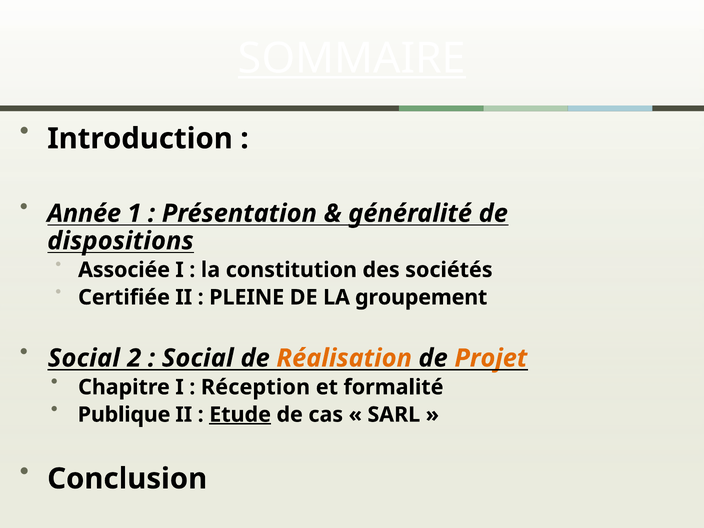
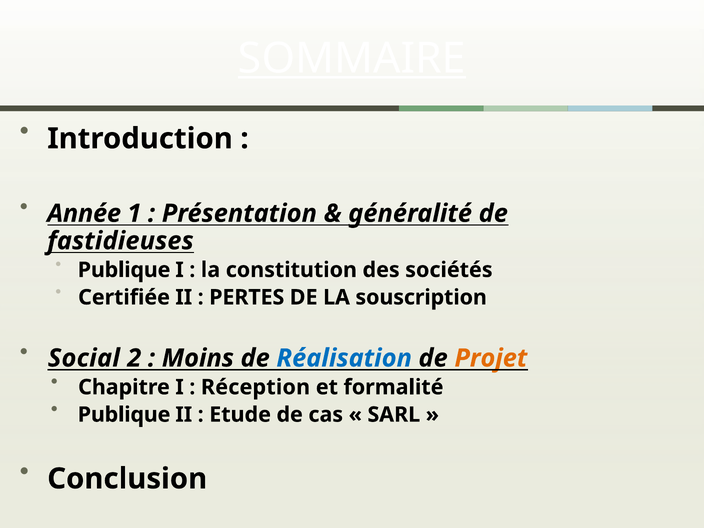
dispositions: dispositions -> fastidieuses (120, 241)
Associée: Associée -> Publique (124, 270)
PLEINE: PLEINE -> PERTES (247, 297)
groupement: groupement -> souscription (421, 297)
Social: Social -> Moins (198, 358)
Réalisation colour: orange -> blue (344, 358)
Etude underline: present -> none (240, 415)
